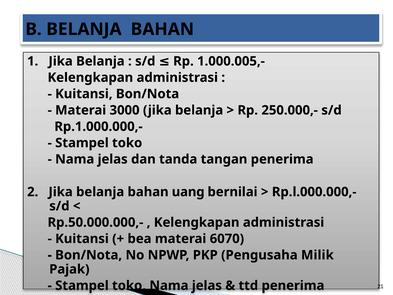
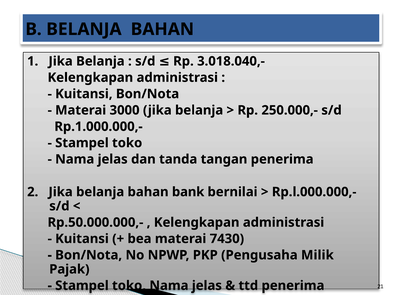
1.000.005,-: 1.000.005,- -> 3.018.040,- (231, 61)
uang: uang -> bank (188, 192)
6070: 6070 -> 7430 (227, 239)
